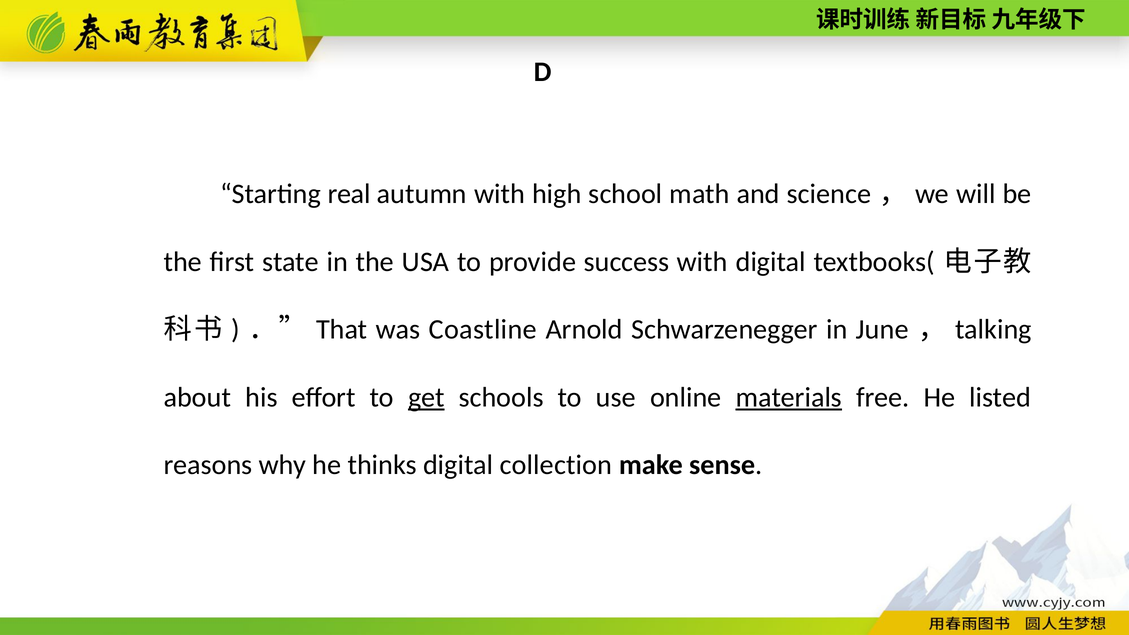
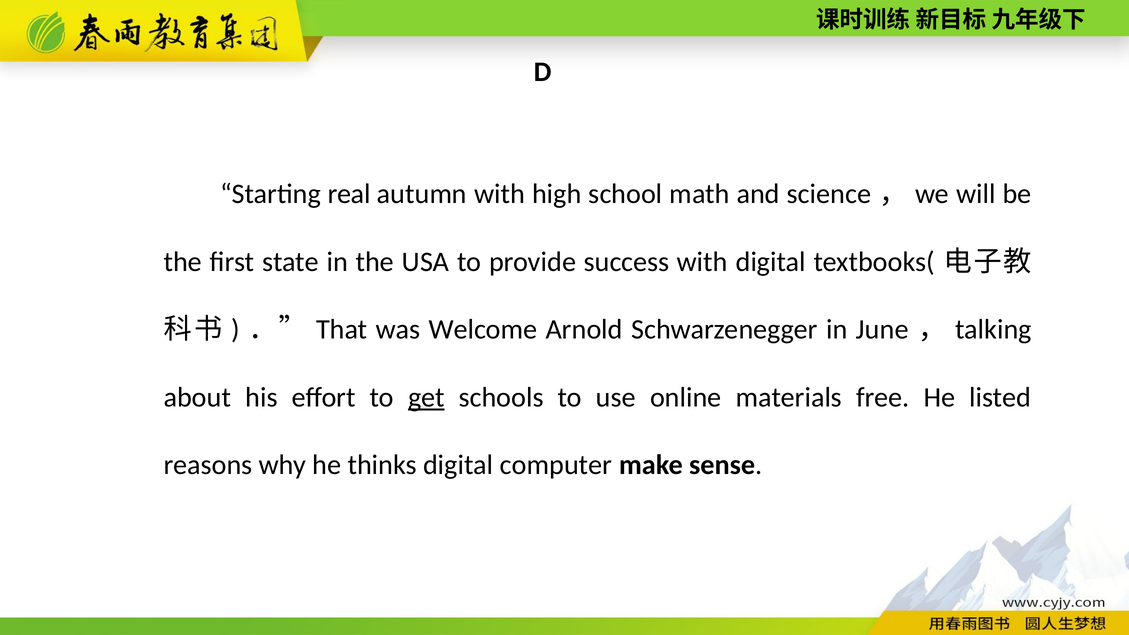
Coastline: Coastline -> Welcome (483, 330)
materials underline: present -> none (789, 397)
collection: collection -> computer (556, 465)
